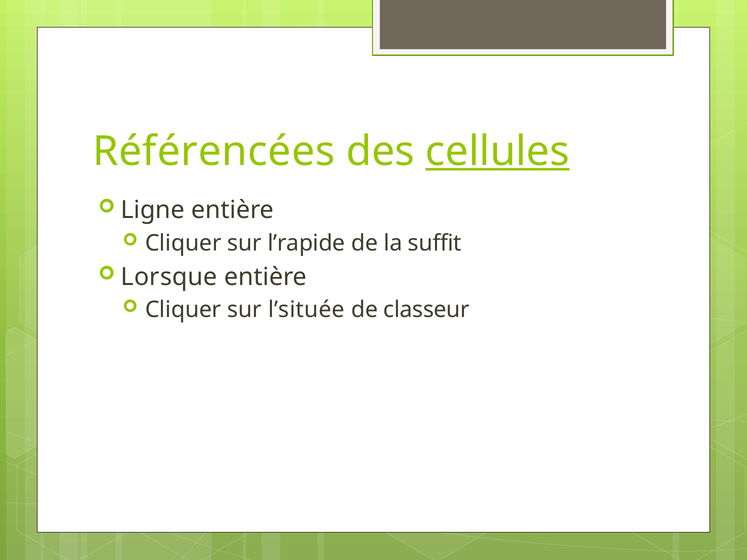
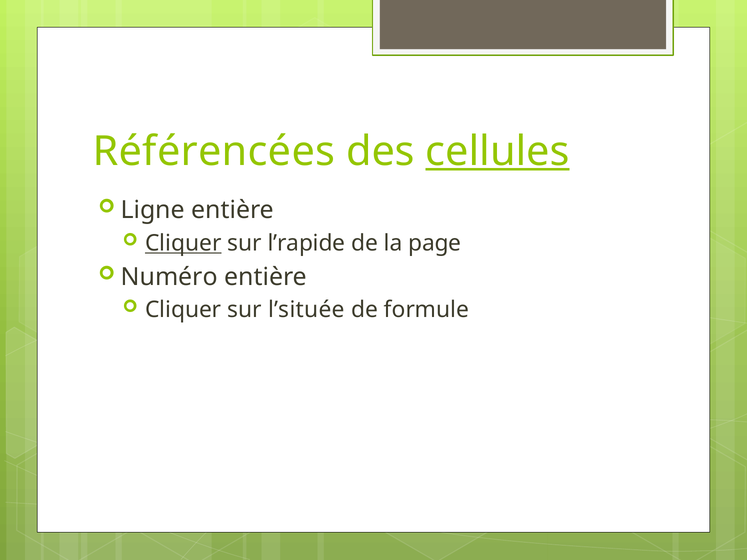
Cliquer underline: none -> present (183, 243)
suffit: suffit -> page (435, 243)
Lorsque: Lorsque -> Numéro (169, 277)
classeur: classeur -> formule (427, 310)
